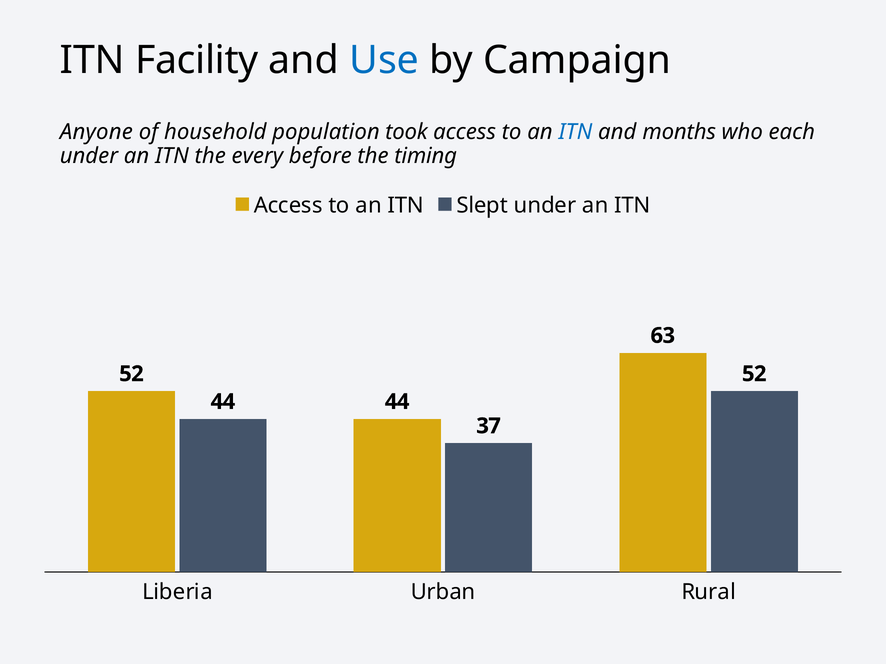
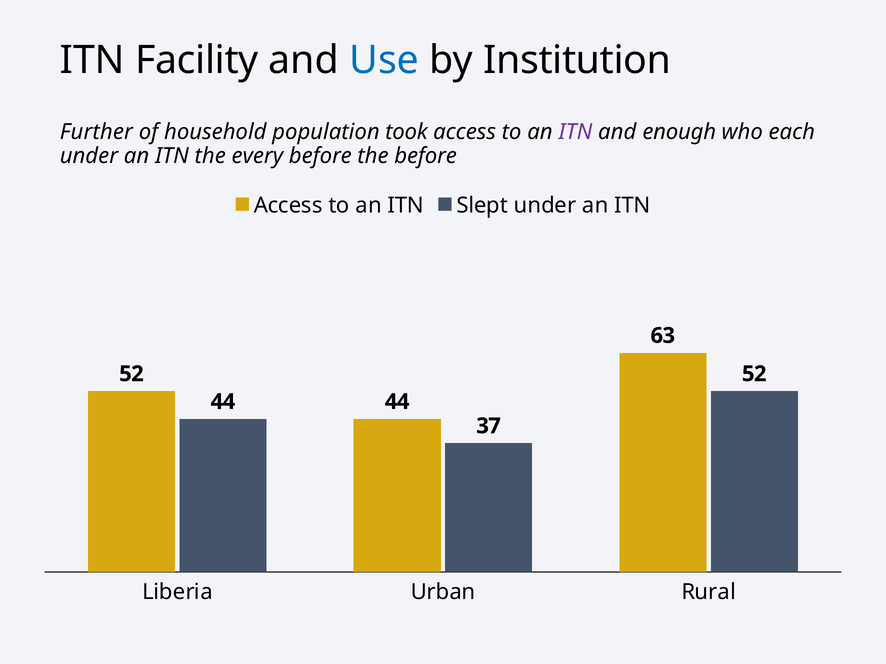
Campaign: Campaign -> Institution (577, 60)
Anyone: Anyone -> Further (96, 132)
ITN colour: blue -> purple (575, 132)
months: months -> enough (679, 132)
the timing: timing -> before (426, 156)
